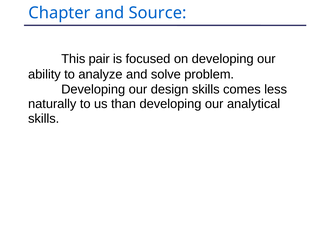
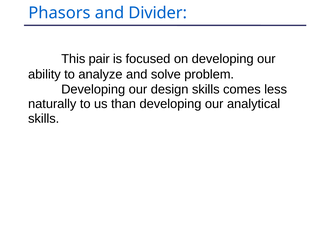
Chapter: Chapter -> Phasors (59, 13)
Source: Source -> Divider (158, 13)
